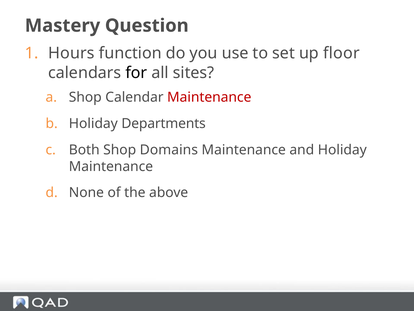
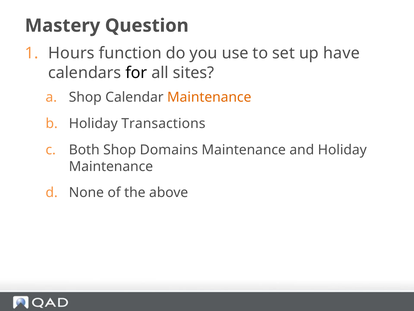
floor: floor -> have (342, 53)
Maintenance colour: red -> orange (209, 97)
Departments: Departments -> Transactions (163, 123)
